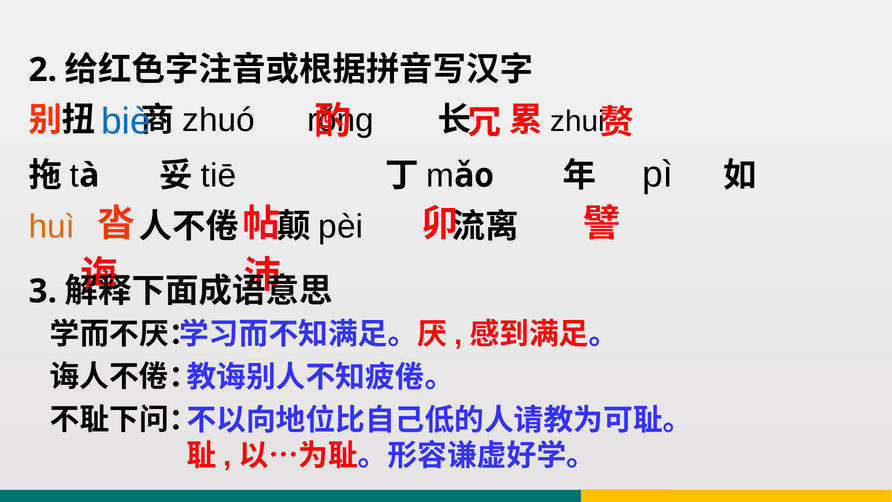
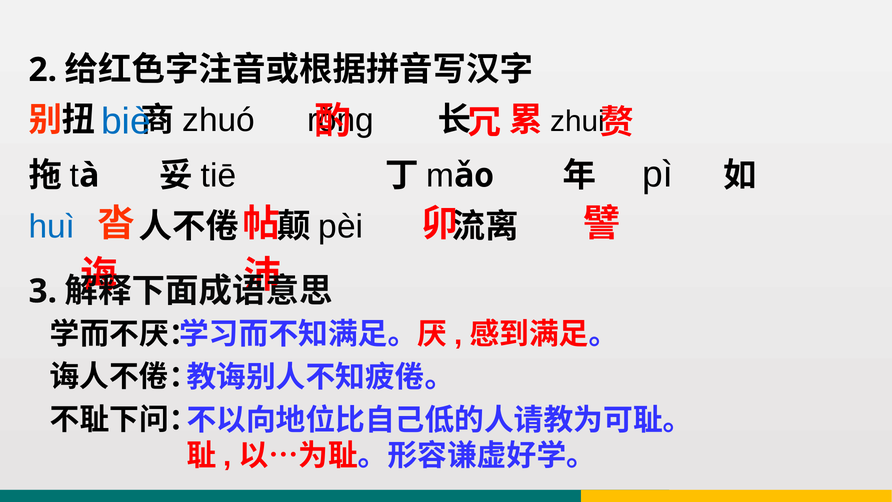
huì colour: orange -> blue (52, 226)
